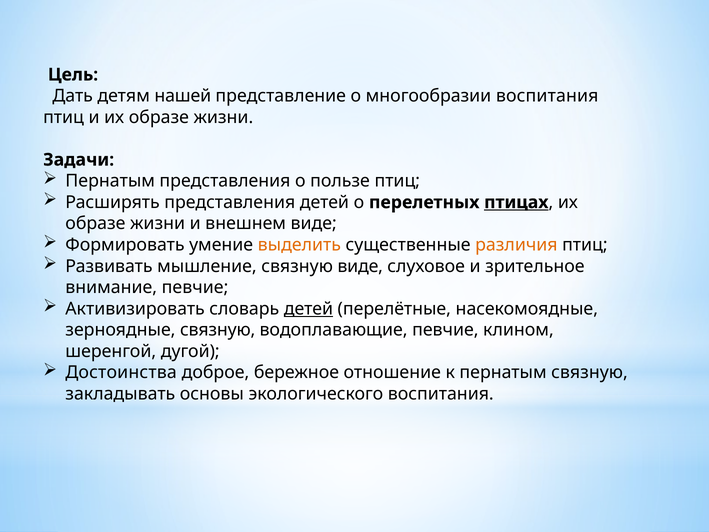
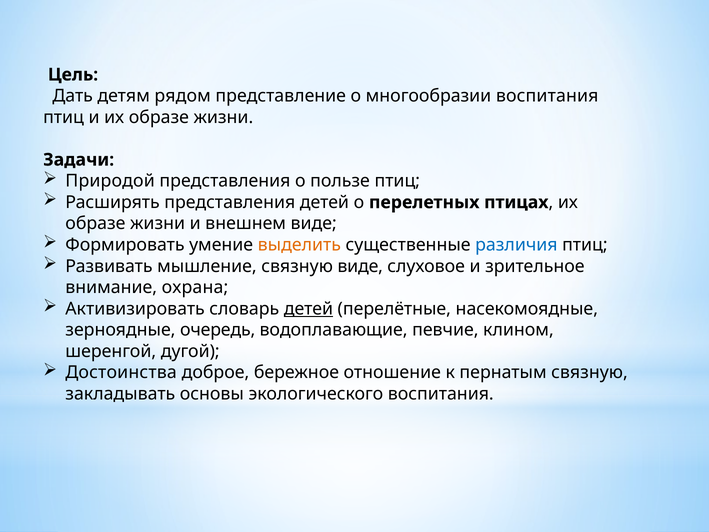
нашей: нашей -> рядом (183, 96)
Пернатым: Пернатым -> Природой (110, 181)
птицах underline: present -> none (516, 202)
различия colour: orange -> blue (516, 245)
внимание певчие: певчие -> охрана (195, 287)
зерноядные связную: связную -> очередь (218, 330)
